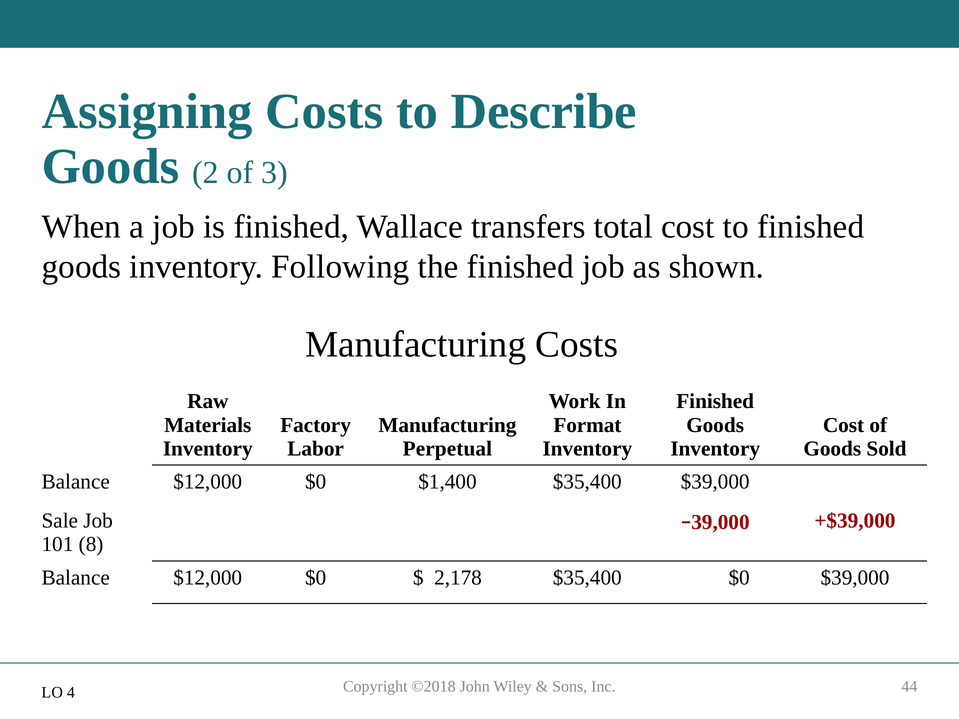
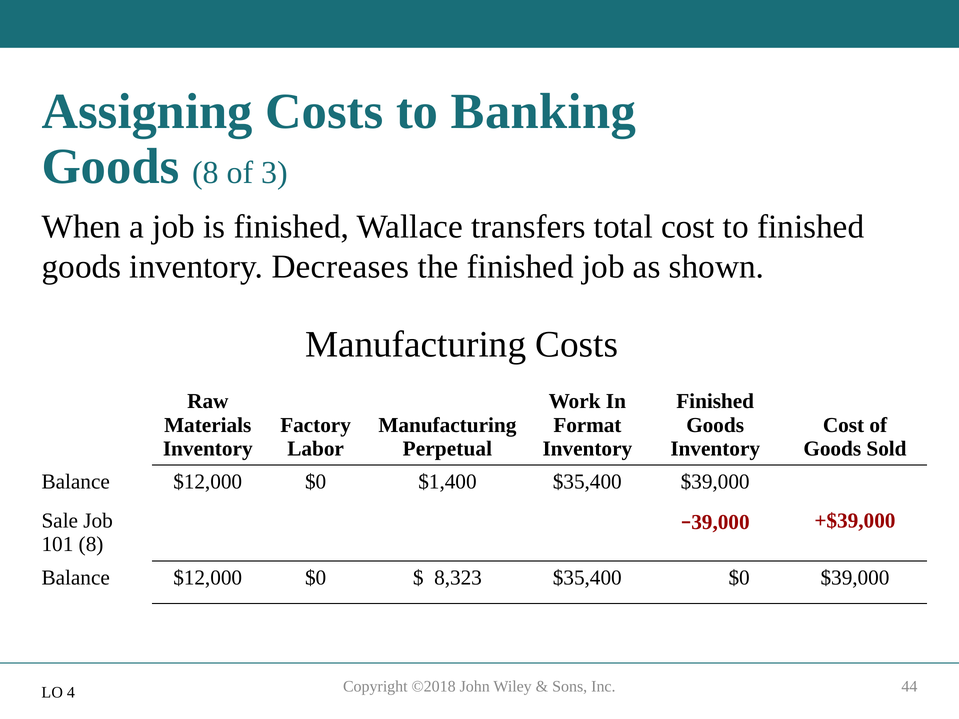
Describe: Describe -> Banking (544, 112)
Goods 2: 2 -> 8 (205, 173)
Following: Following -> Decreases (340, 267)
2,178: 2,178 -> 8,323 (458, 578)
